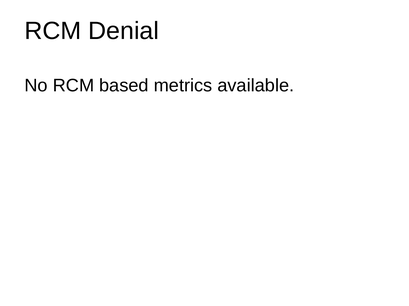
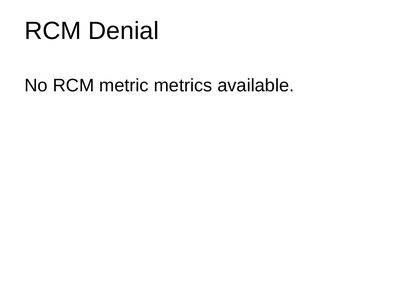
based: based -> metric (124, 86)
